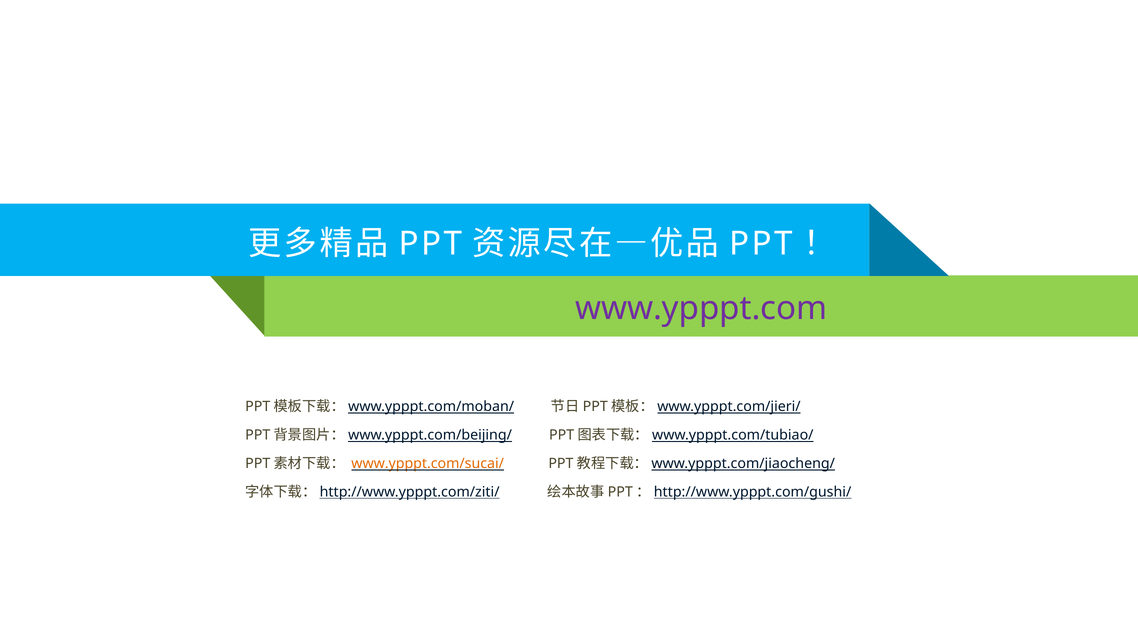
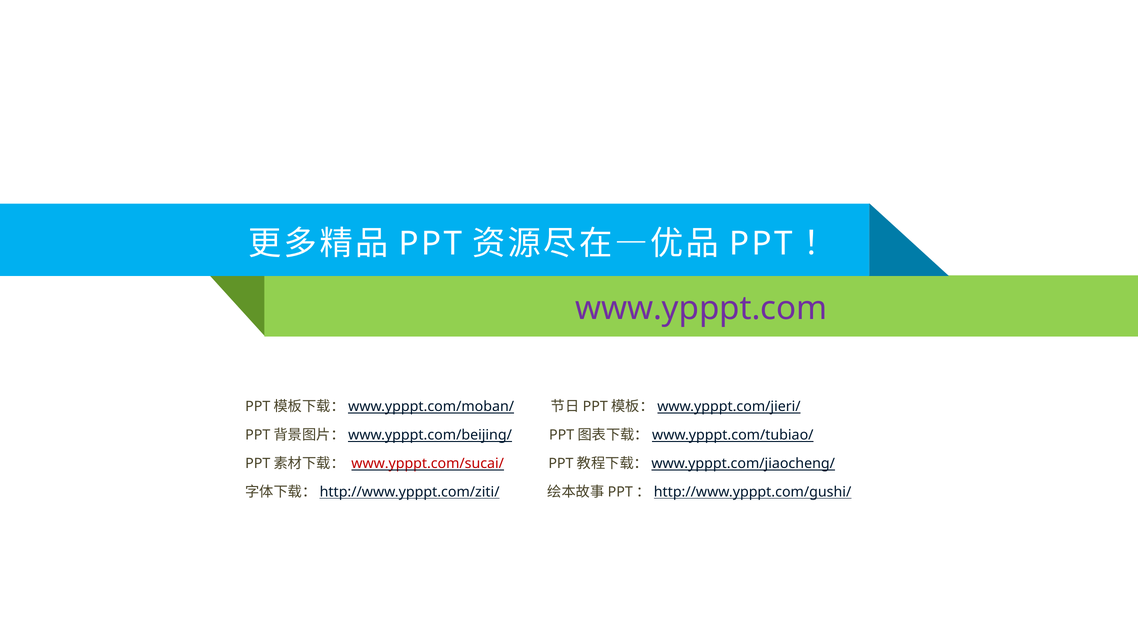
www.ypppt.com/sucai/ colour: orange -> red (428, 464)
